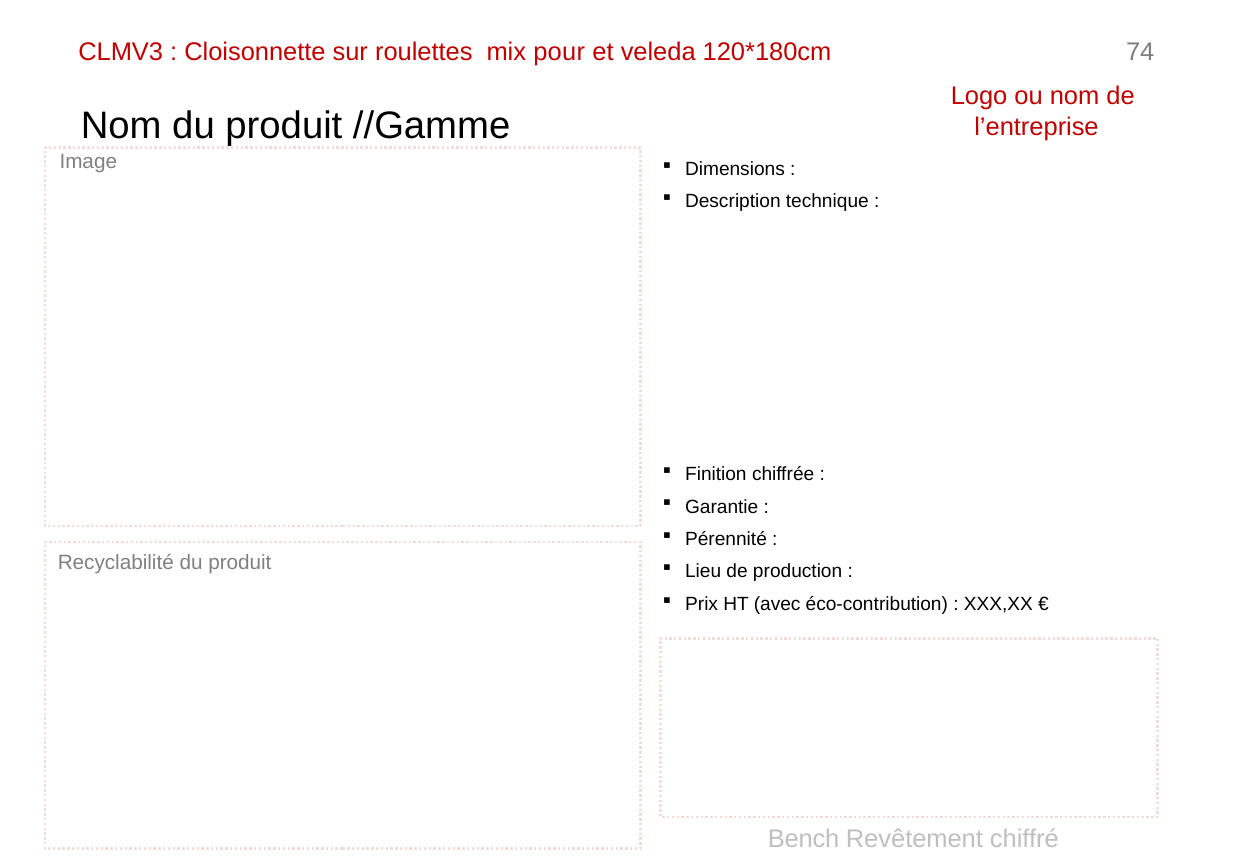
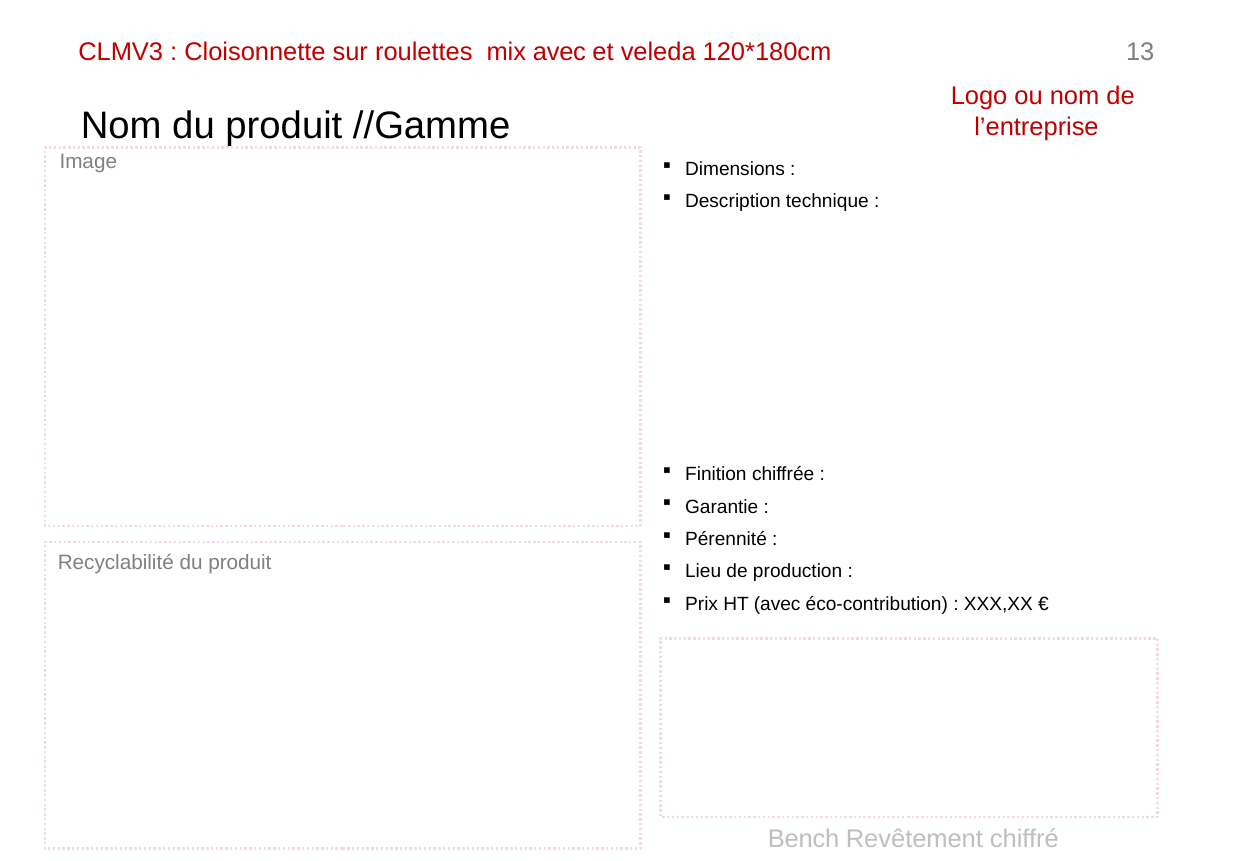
mix pour: pour -> avec (559, 52)
74: 74 -> 13 (1140, 52)
